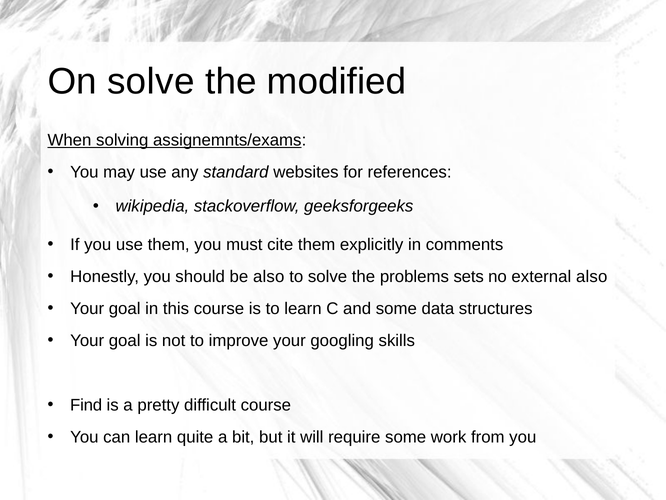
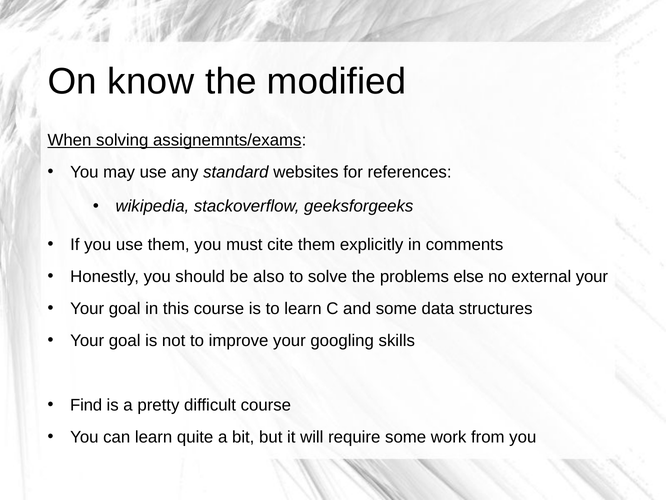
On solve: solve -> know (151, 82)
sets: sets -> else (469, 276)
external also: also -> your (592, 276)
